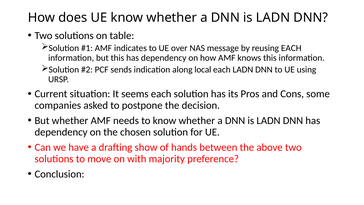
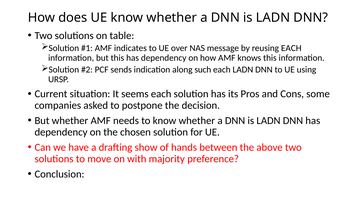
local: local -> such (203, 70)
